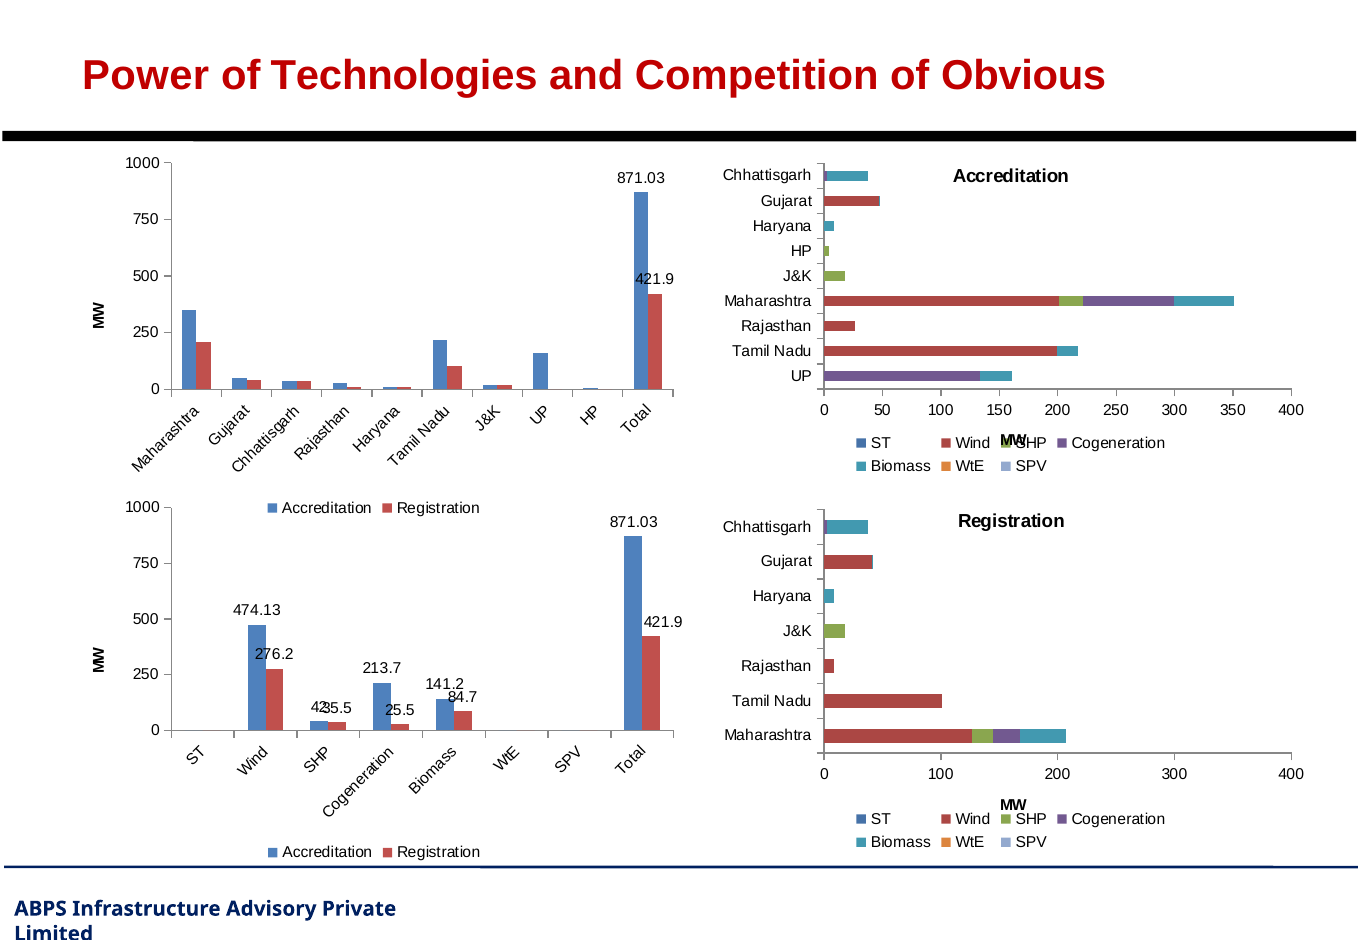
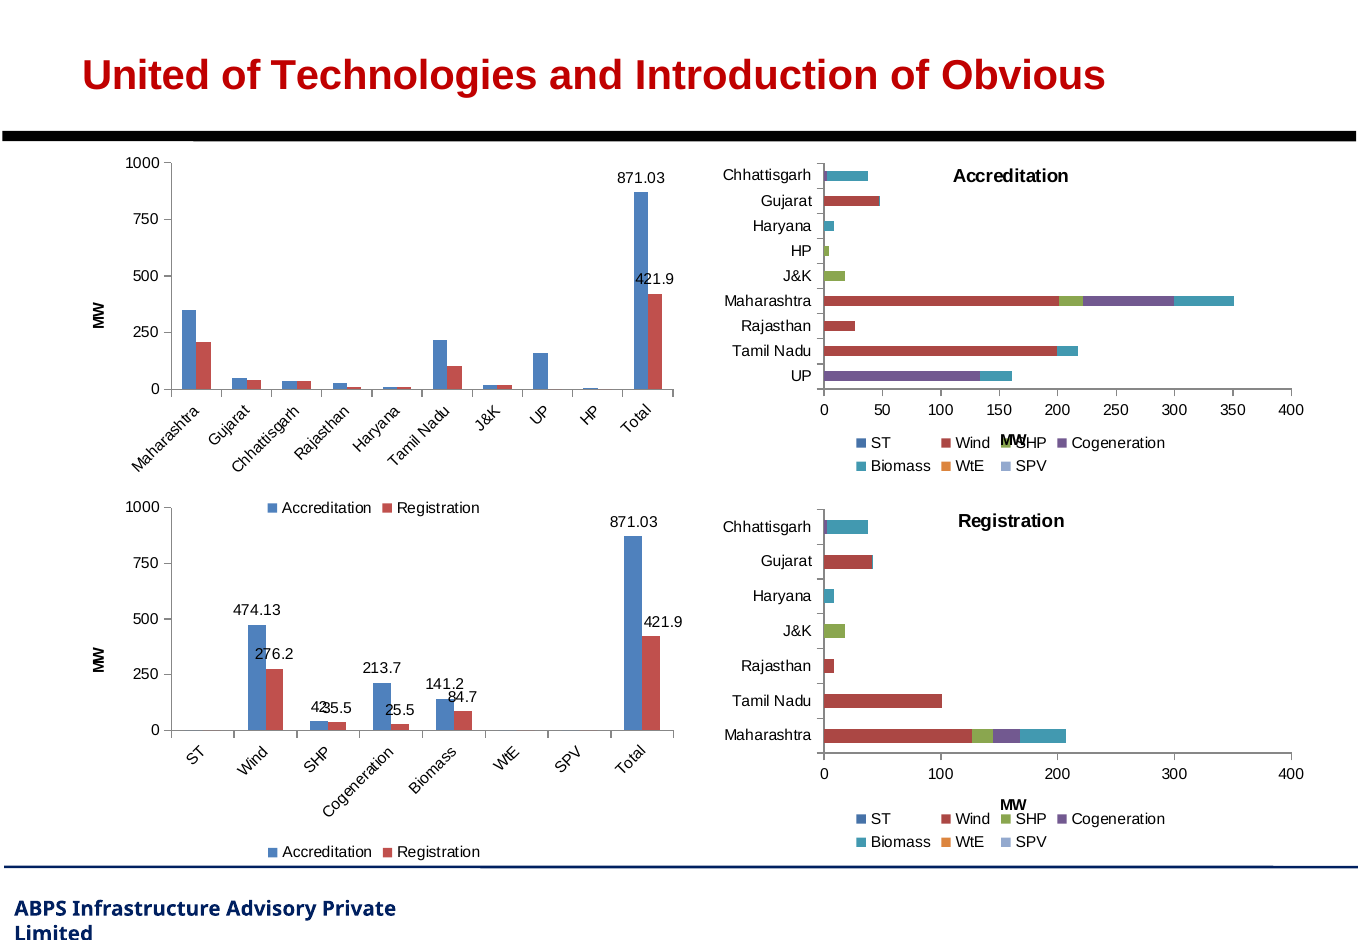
Power: Power -> United (146, 76)
Competition: Competition -> Introduction (757, 76)
